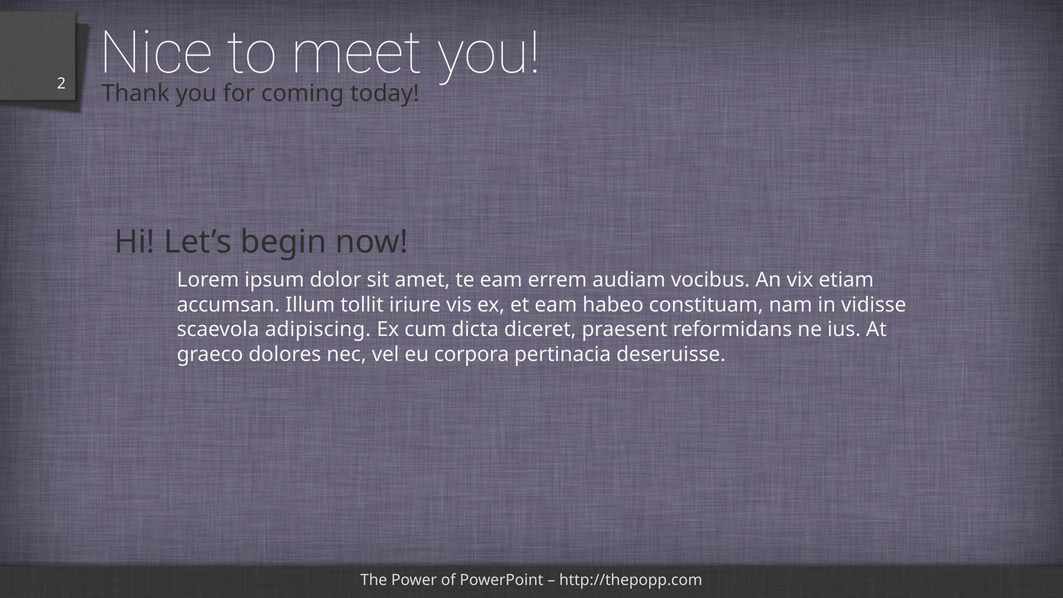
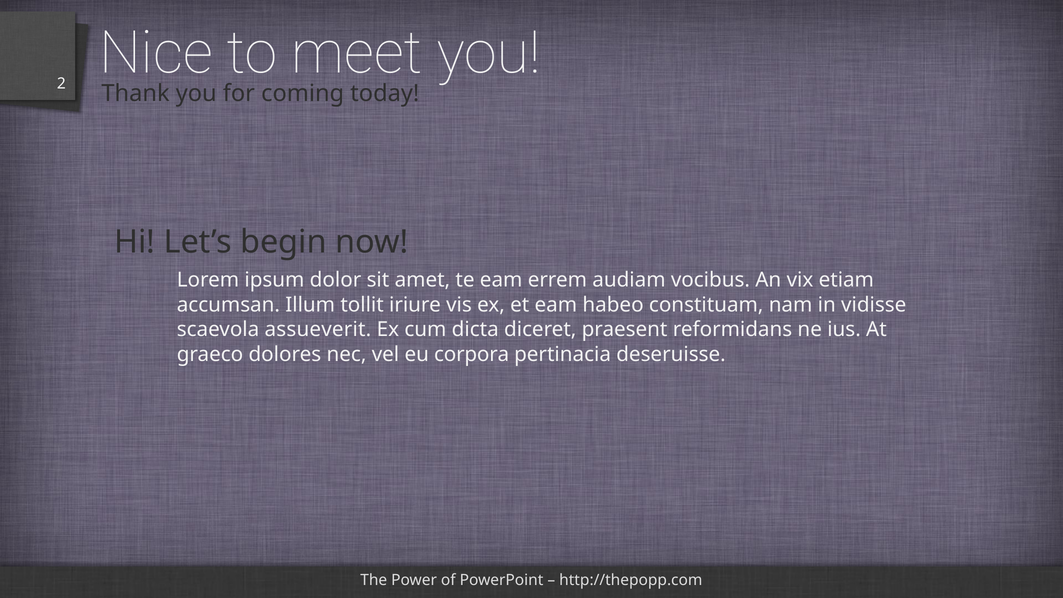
adipiscing: adipiscing -> assueverit (318, 330)
